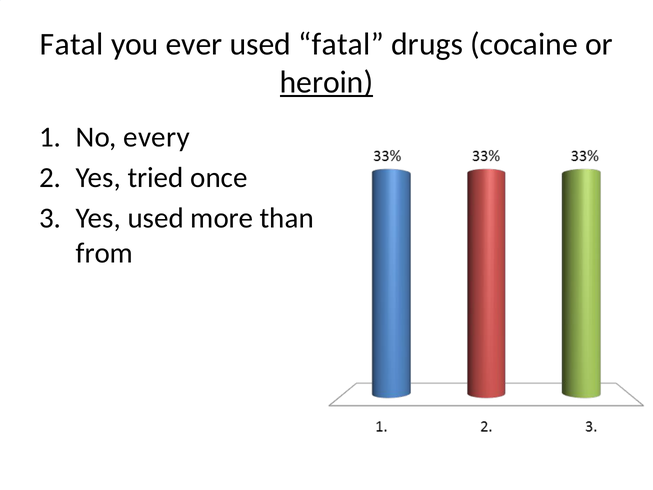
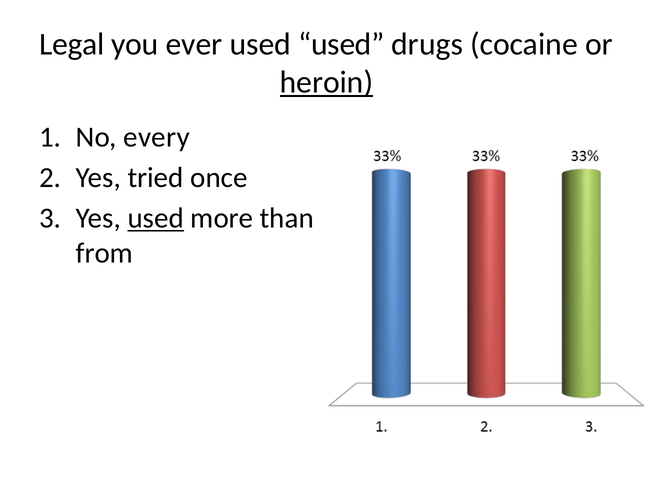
Fatal: Fatal -> Legal (72, 44)
used fatal: fatal -> used (341, 44)
used underline: none -> present (156, 218)
